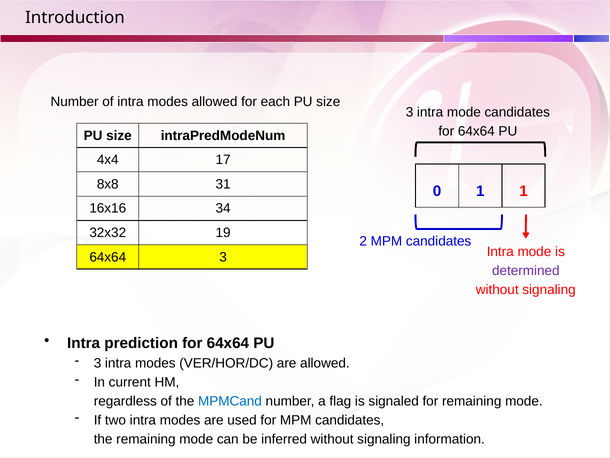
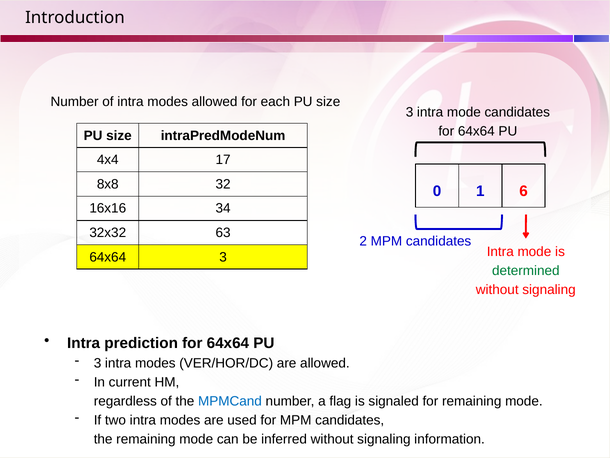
31: 31 -> 32 (223, 184)
1 1: 1 -> 6 (524, 191)
19: 19 -> 63 (223, 233)
determined colour: purple -> green (526, 271)
